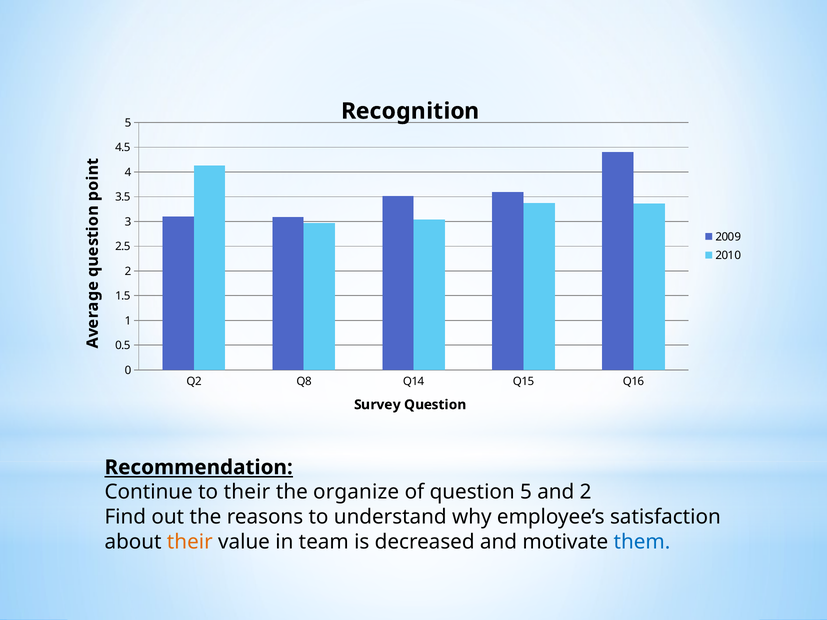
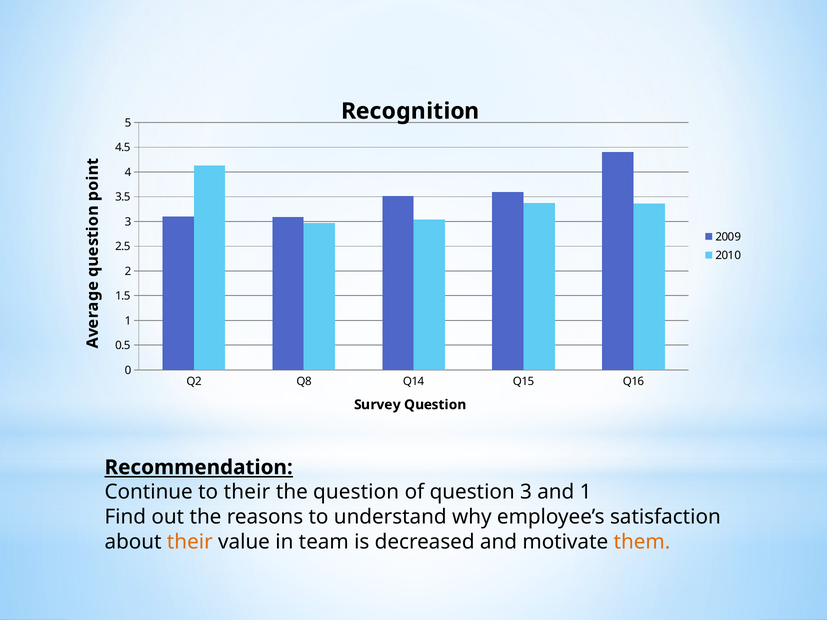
the organize: organize -> question (356, 492)
question 5: 5 -> 3 (526, 492)
and 2: 2 -> 1 (586, 492)
them colour: blue -> orange (642, 542)
